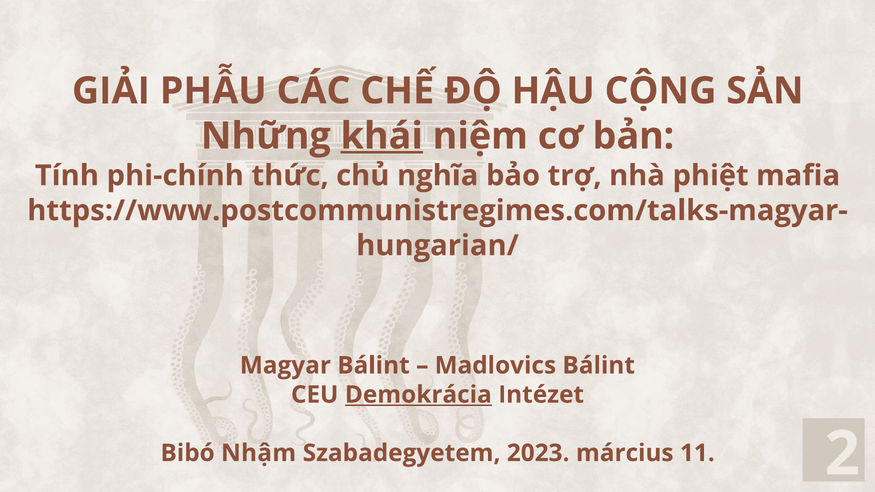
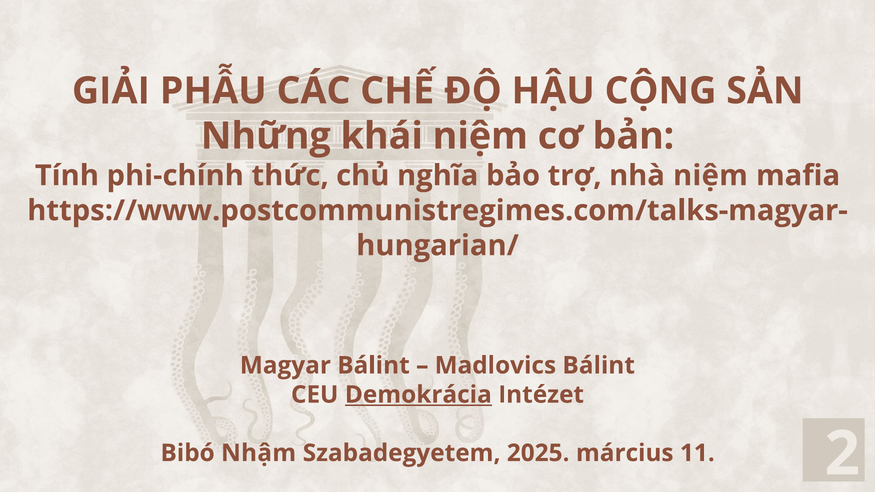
khái underline: present -> none (382, 136)
nhà phiệt: phiệt -> niệm (710, 176)
2023: 2023 -> 2025 (538, 453)
